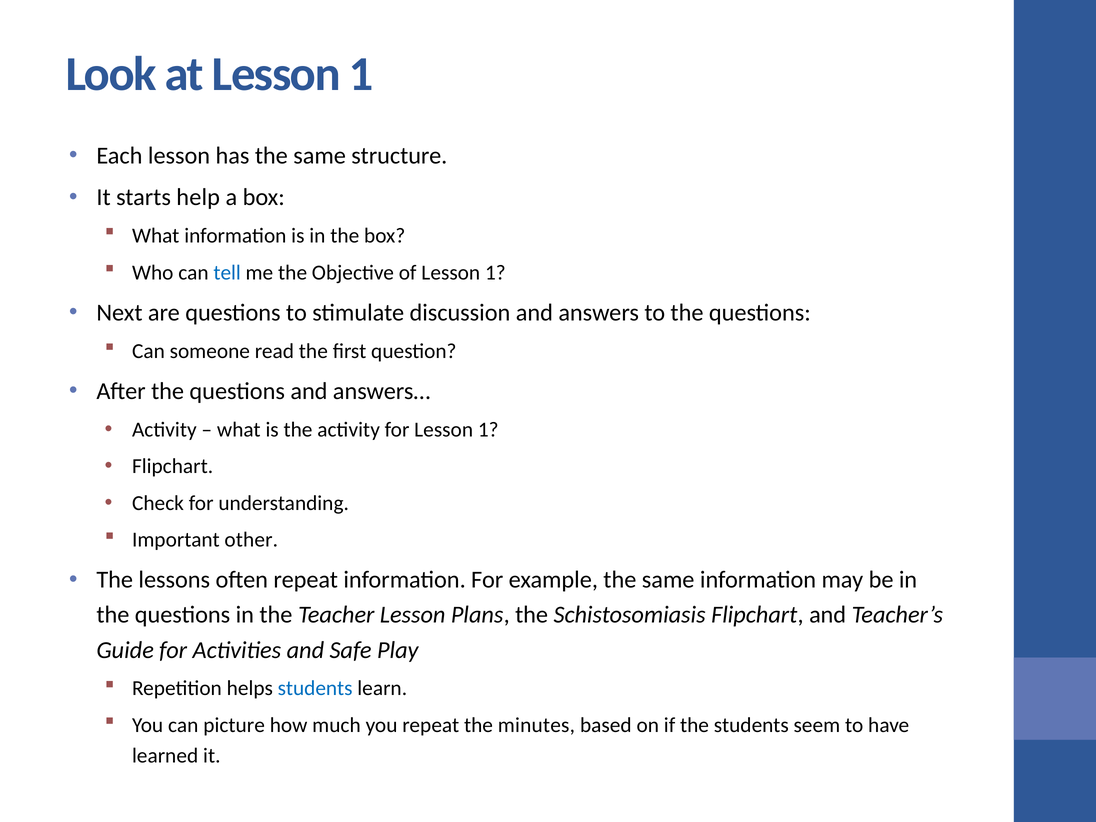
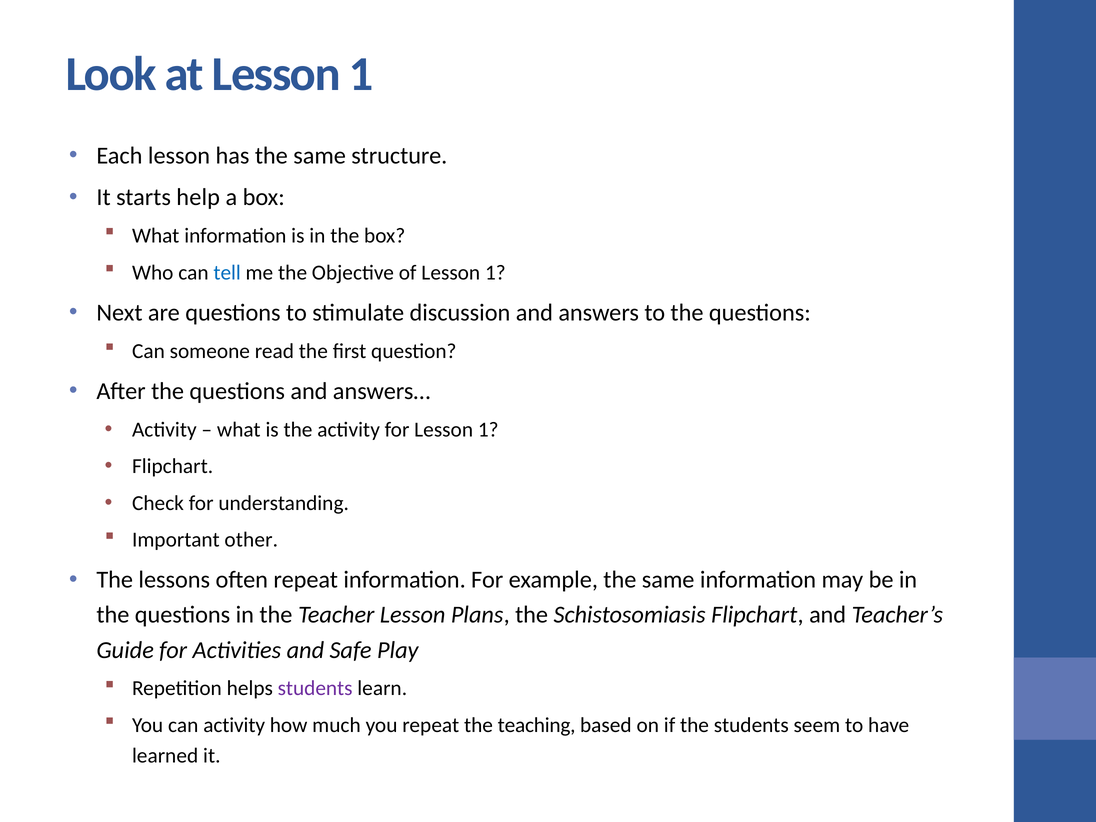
students colour: blue -> purple (315, 688)
can picture: picture -> activity (234, 725)
minutes: minutes -> teaching (537, 725)
